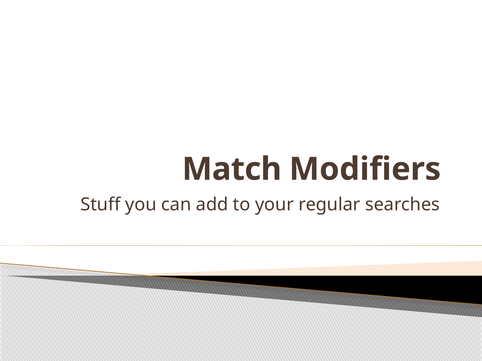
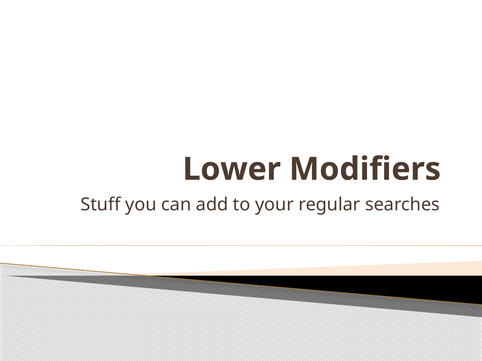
Match: Match -> Lower (232, 169)
